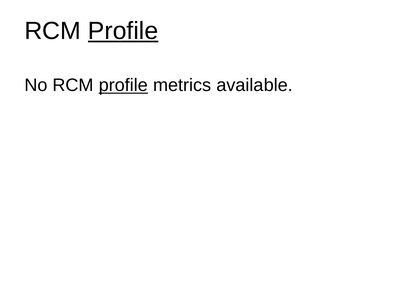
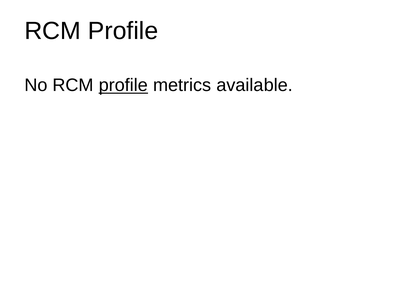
Profile underline: present -> none (123, 31)
